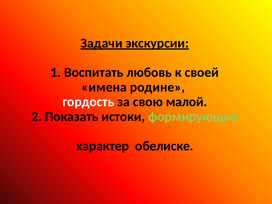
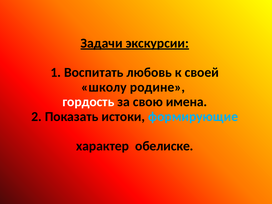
имена: имена -> школу (104, 87)
малой: малой -> имена (186, 102)
формирующие colour: light green -> light blue (193, 117)
